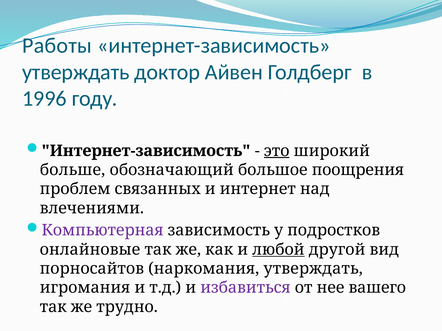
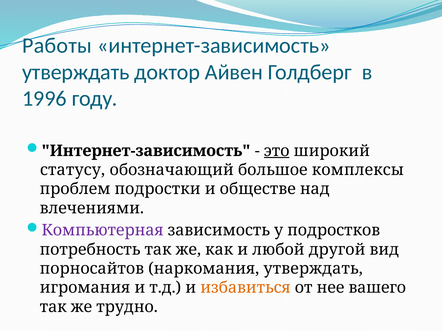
больше: больше -> статусу (73, 170)
поощрения: поощрения -> комплексы (358, 170)
связанных: связанных -> подростки (158, 189)
интернет: интернет -> обществе (258, 189)
онлайновые: онлайновые -> потребность (90, 250)
любой underline: present -> none (278, 250)
избавиться colour: purple -> orange (245, 288)
